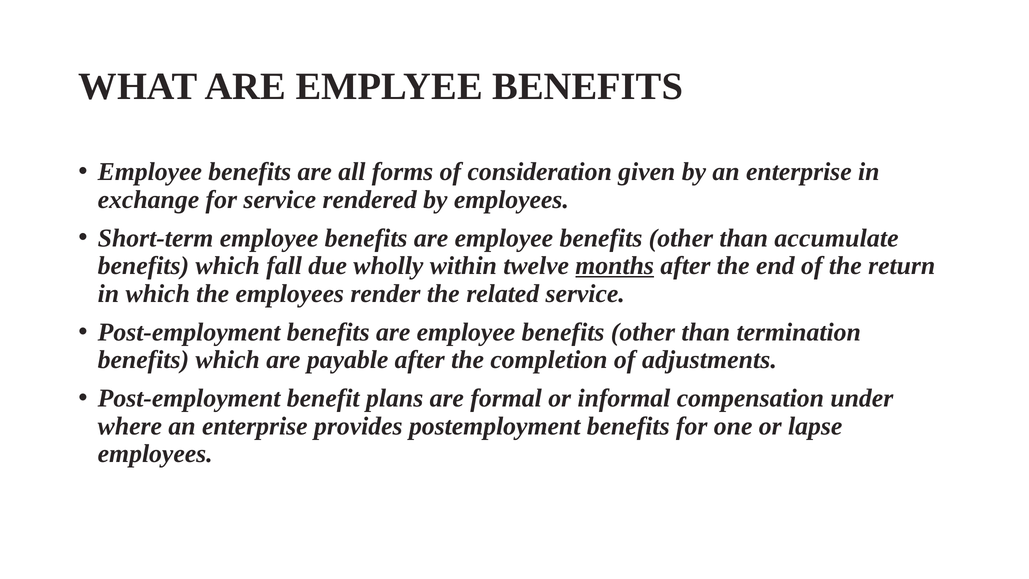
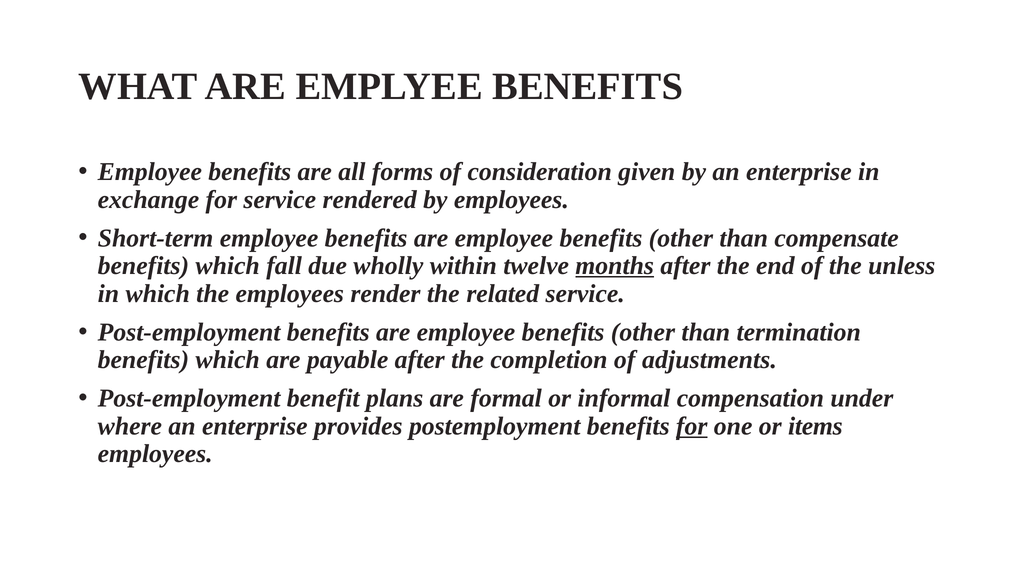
accumulate: accumulate -> compensate (837, 238)
return: return -> unless (902, 266)
for underline: none -> present (692, 426)
lapse: lapse -> items (815, 426)
